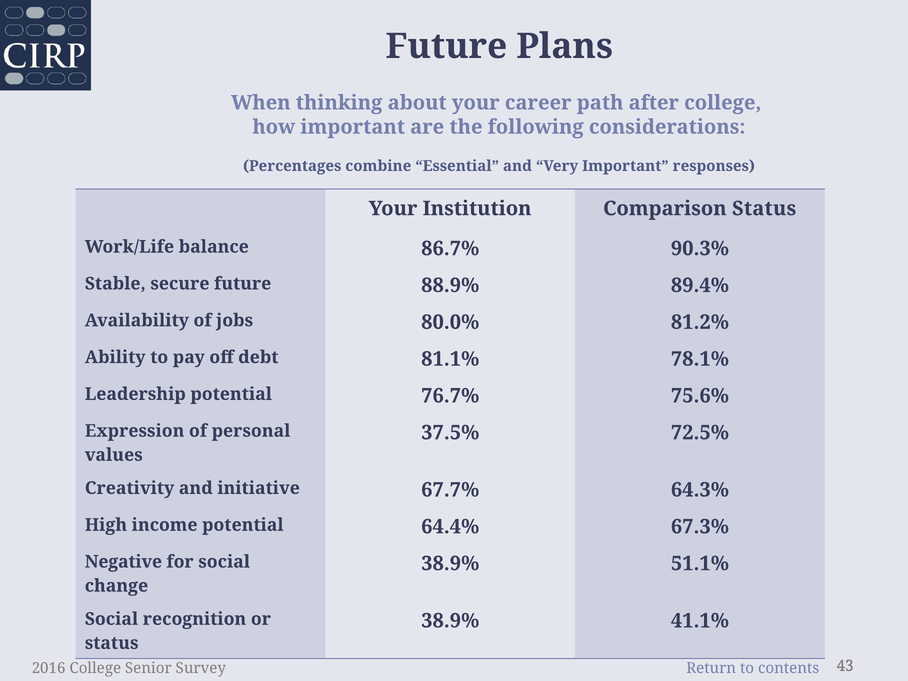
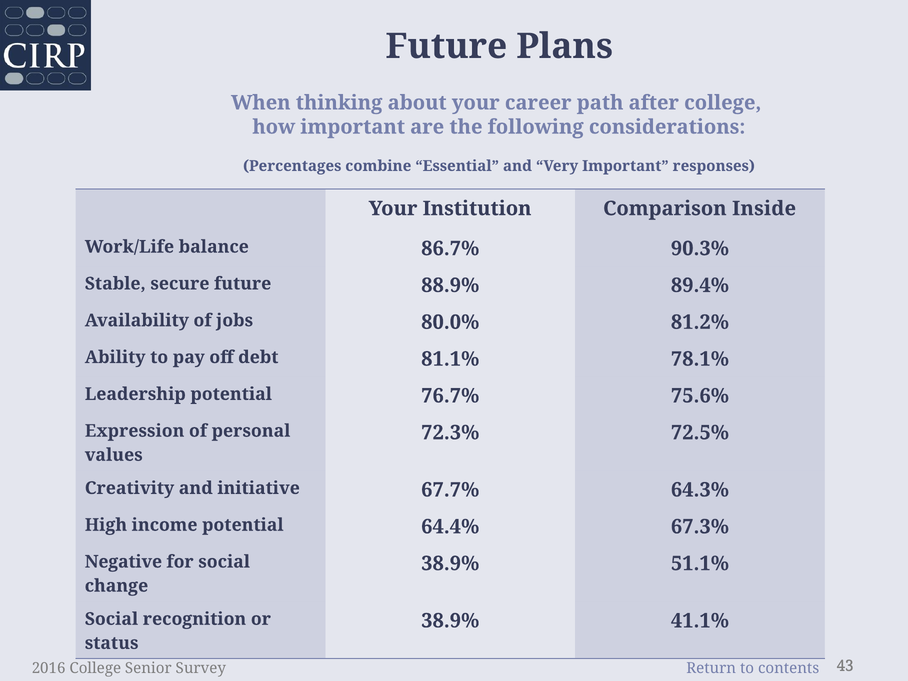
Comparison Status: Status -> Inside (764, 209)
37.5%: 37.5% -> 72.3% (450, 433)
